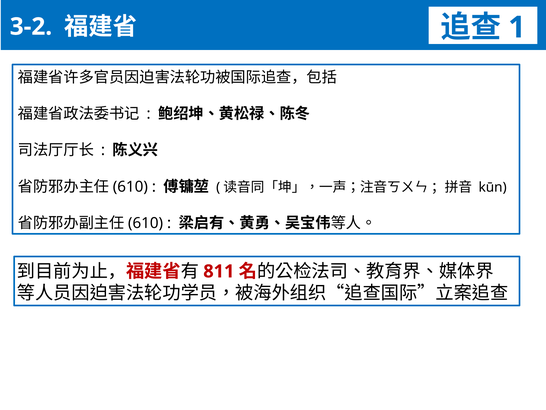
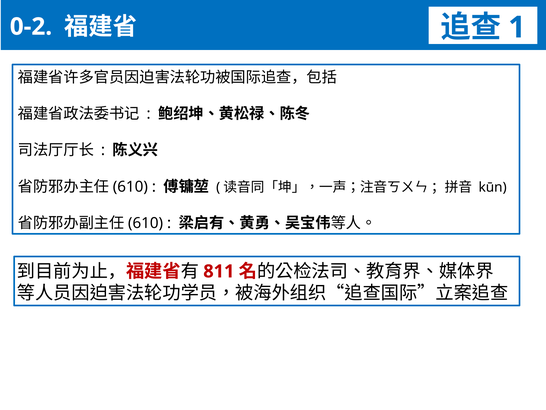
3-2: 3-2 -> 0-2 (31, 27)
